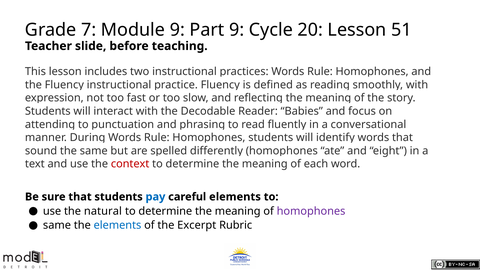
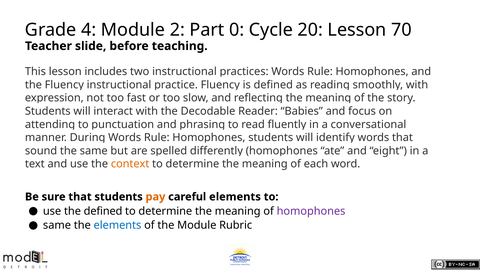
7: 7 -> 4 (89, 30)
Module 9: 9 -> 2 (177, 30)
Part 9: 9 -> 0 (237, 30)
51: 51 -> 70 (401, 30)
context colour: red -> orange (130, 164)
pay colour: blue -> orange (155, 197)
the natural: natural -> defined (103, 211)
the Excerpt: Excerpt -> Module (197, 225)
